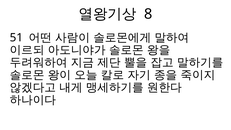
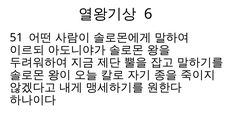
8: 8 -> 6 (148, 14)
